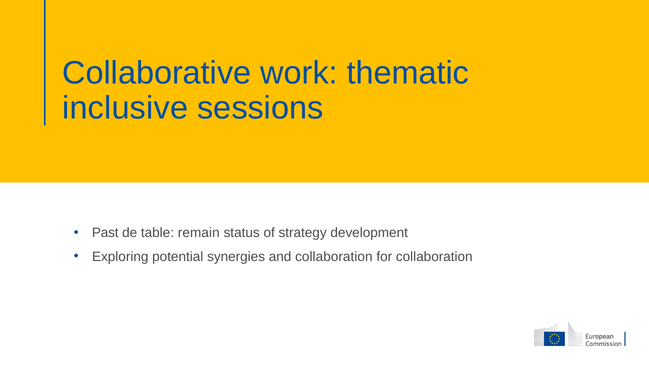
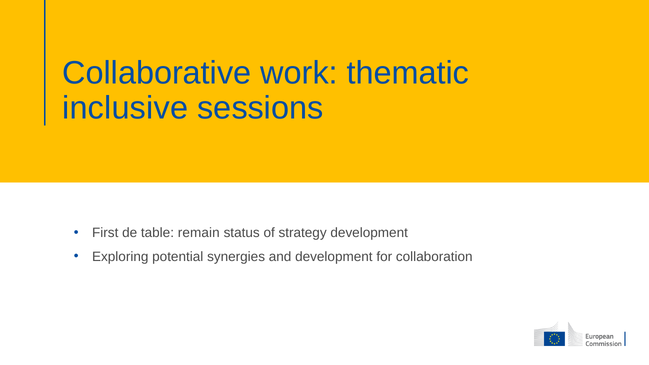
Past: Past -> First (105, 233)
and collaboration: collaboration -> development (334, 257)
